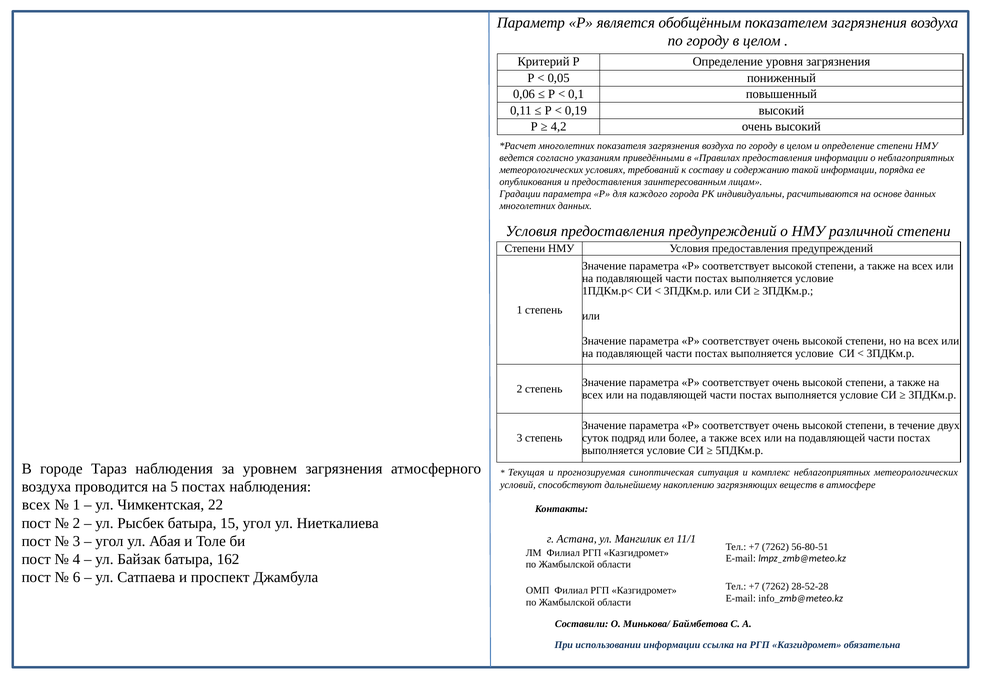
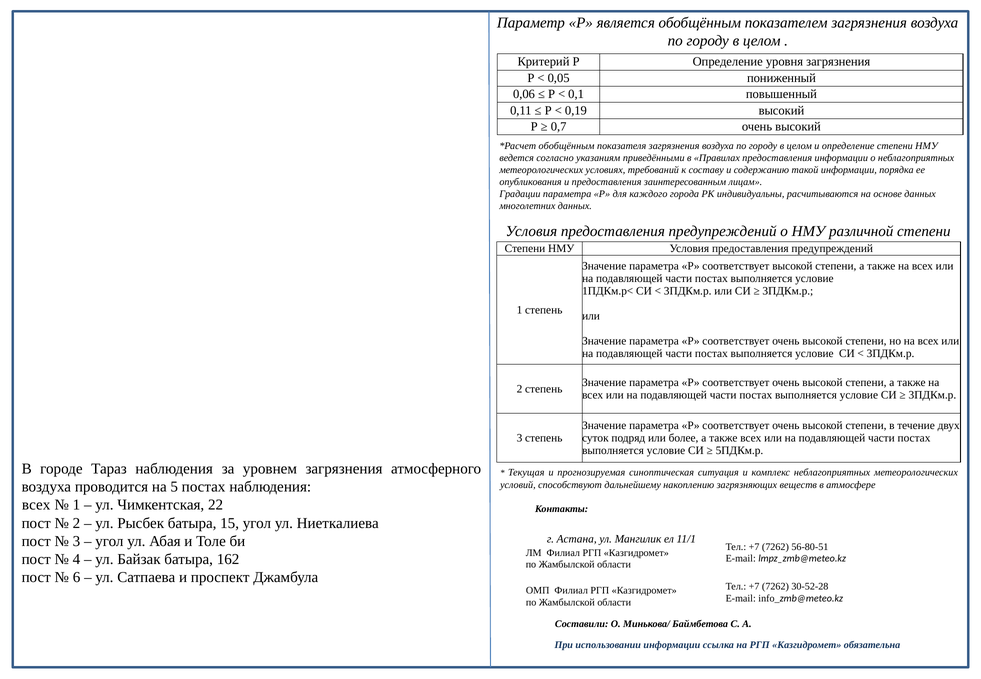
4,2: 4,2 -> 0,7 (559, 127)
многолетних: многолетних -> обобщённым (567, 146)
28-52-28: 28-52-28 -> 30-52-28 (810, 587)
